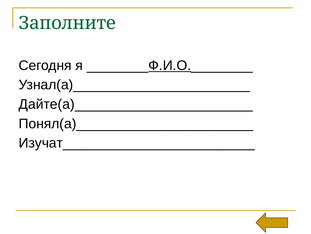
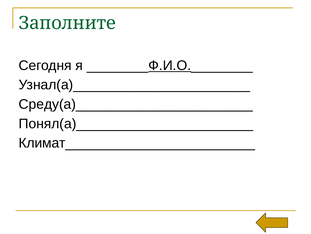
Дайте(а)_______________________: Дайте(а)_______________________ -> Среду(а)_______________________ (136, 104)
Изучат_________________________: Изучат_________________________ -> Климат_________________________ (137, 143)
